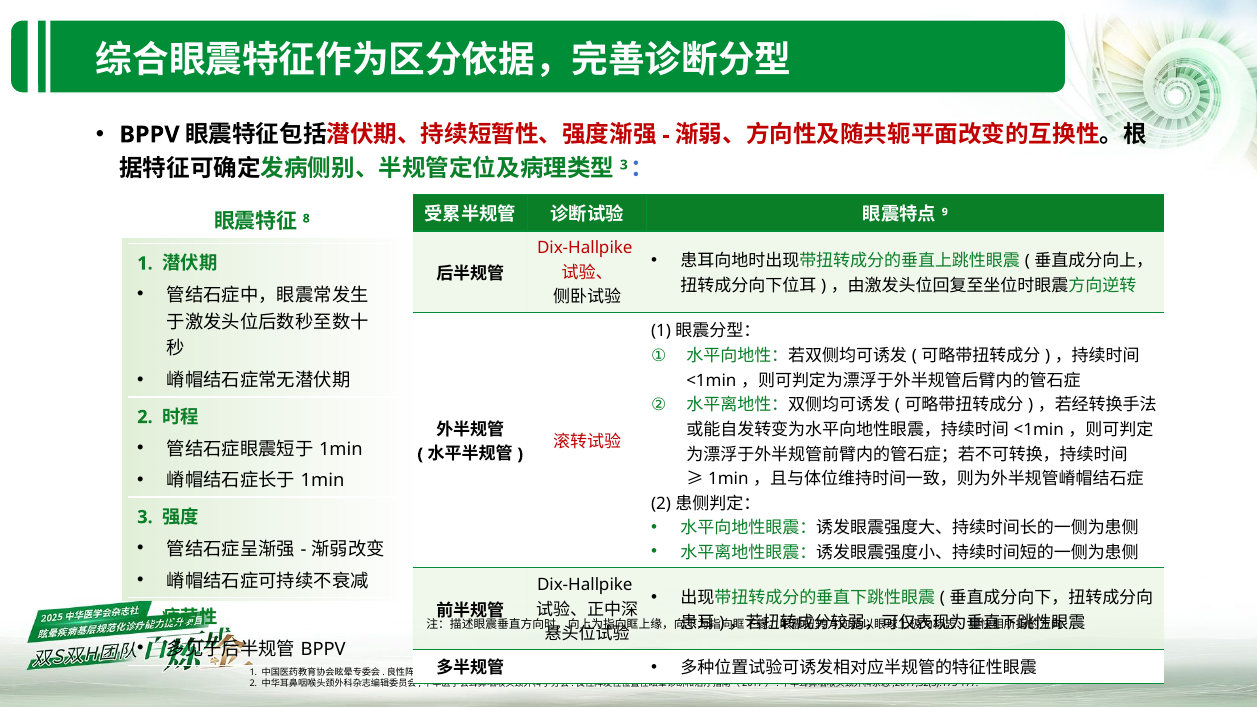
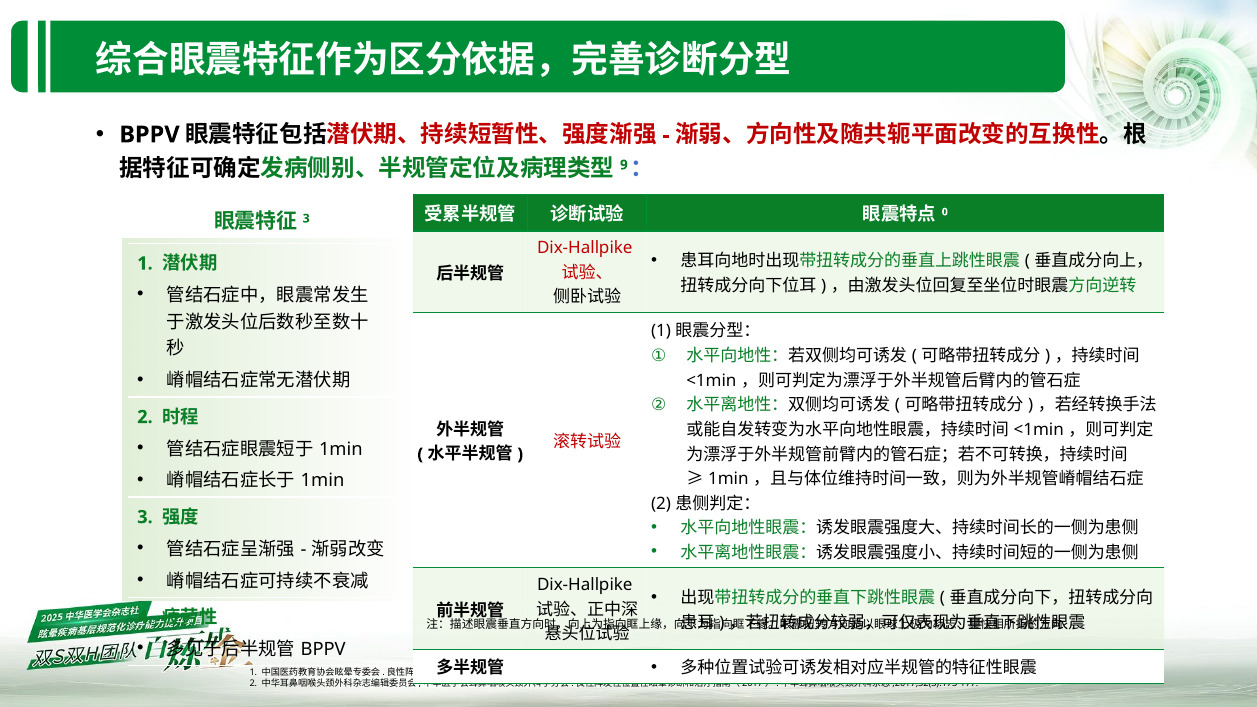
3: 3 -> 9 (624, 165)
8: 8 -> 3 (306, 218)
9: 9 -> 0 (945, 212)
